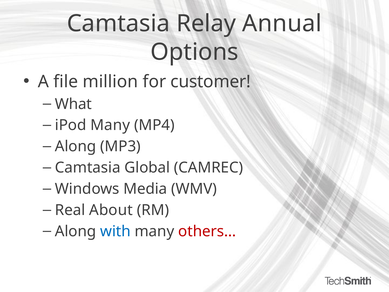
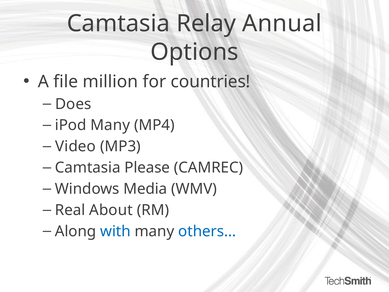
customer: customer -> countries (211, 82)
What: What -> Does (73, 104)
Along: Along -> Video (76, 146)
Global: Global -> Please (147, 168)
others… colour: red -> blue (207, 231)
